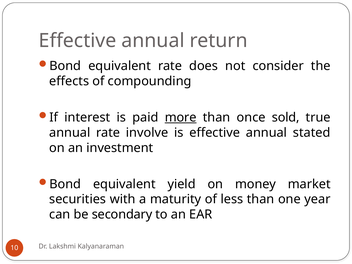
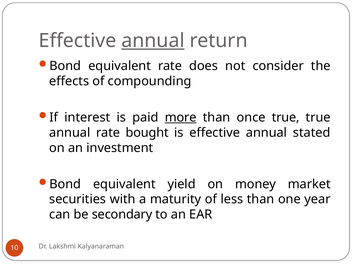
annual underline: none -> present (153, 41)
once sold: sold -> true (286, 117)
involve: involve -> bought (147, 133)
